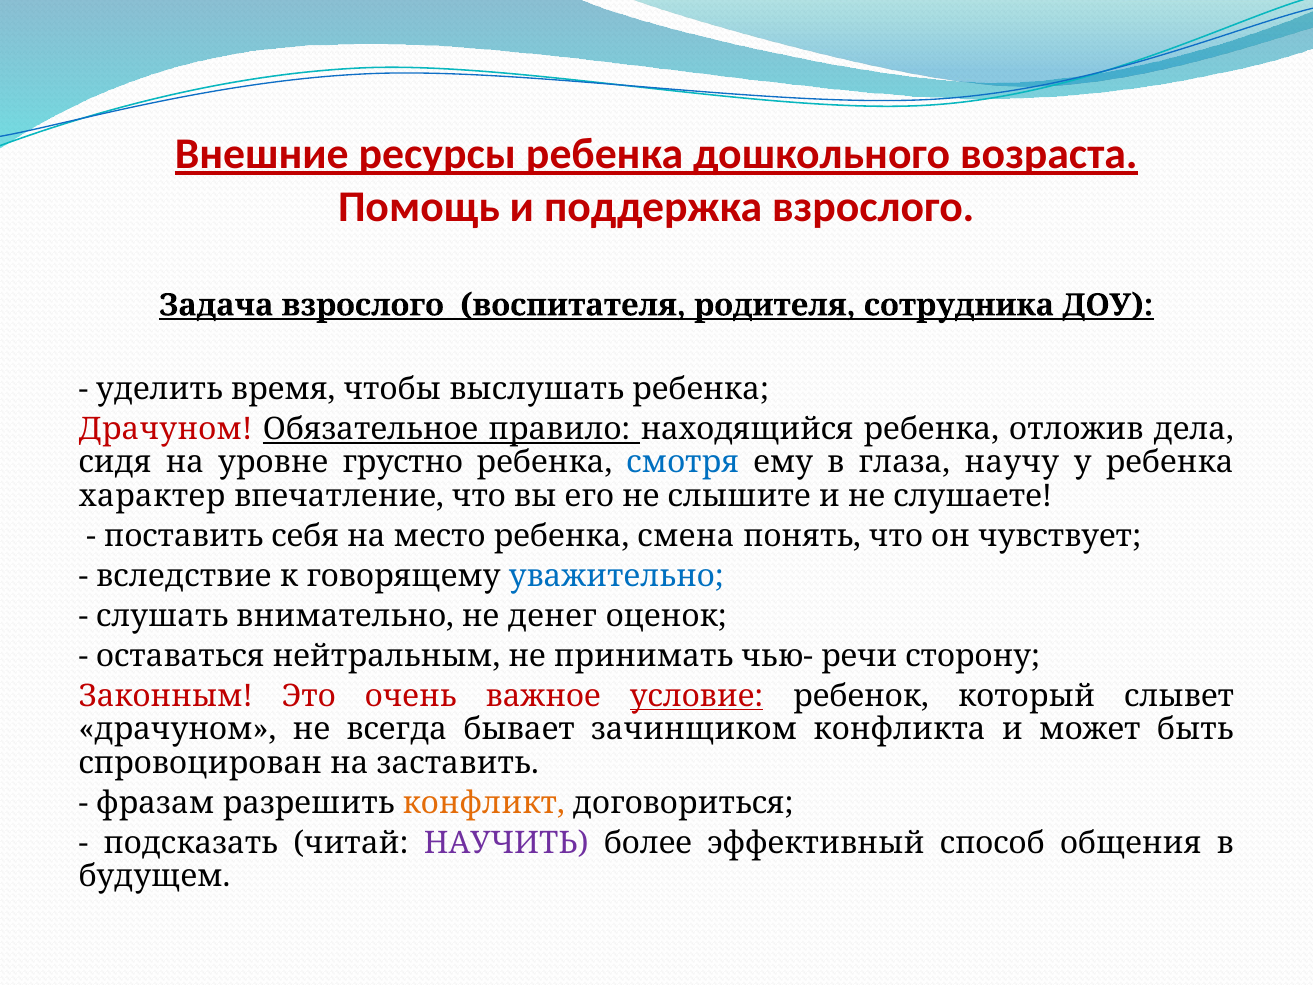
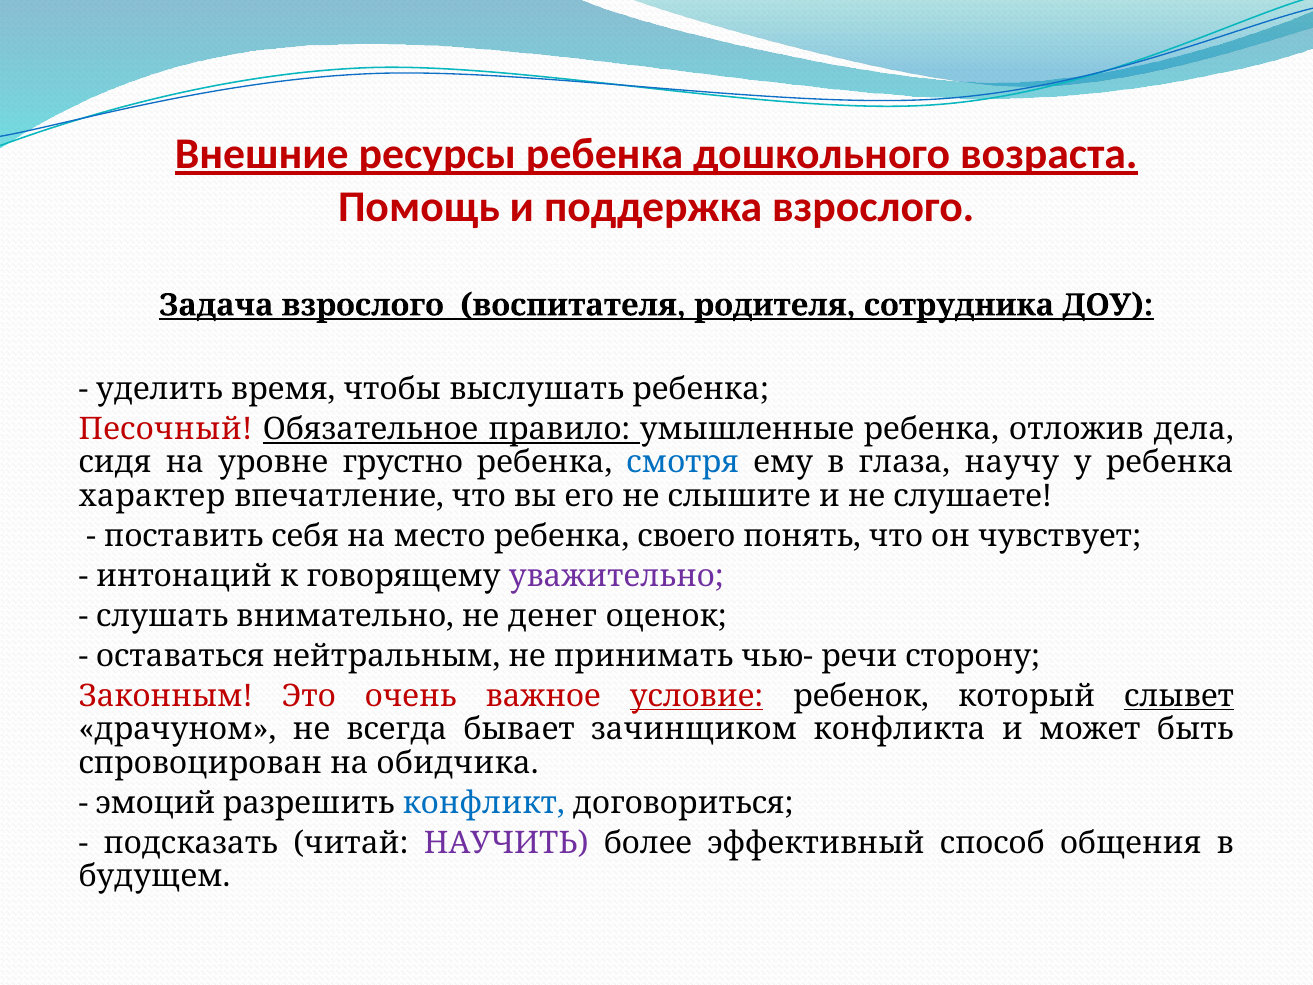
Драчуном: Драчуном -> Песочный (165, 429)
находящийся: находящийся -> умышленные (747, 429)
смена: смена -> своего (686, 536)
вследствие: вследствие -> интонаций (184, 576)
уважительно colour: blue -> purple (616, 576)
слывет underline: none -> present (1179, 696)
заставить: заставить -> обидчика (458, 763)
фразам: фразам -> эмоций (155, 803)
конфликт colour: orange -> blue (484, 803)
